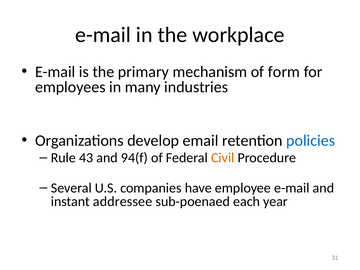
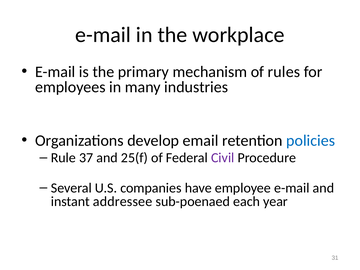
form: form -> rules (284, 72)
43: 43 -> 37 (86, 158)
94(f: 94(f -> 25(f (134, 158)
Civil colour: orange -> purple (223, 158)
